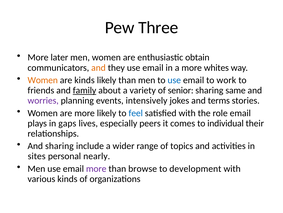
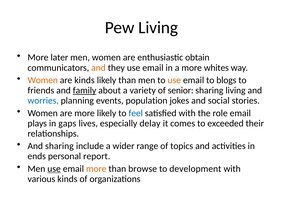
Pew Three: Three -> Living (158, 27)
use colour: blue -> orange (174, 80)
work: work -> blogs (226, 80)
sharing same: same -> living (236, 90)
worries colour: purple -> blue (43, 100)
intensively: intensively -> population (147, 100)
terms: terms -> social (219, 100)
peers: peers -> delay (150, 123)
individual: individual -> exceeded (226, 123)
sites: sites -> ends (37, 156)
nearly: nearly -> report (97, 156)
use underline: none -> present (54, 168)
more colour: purple -> orange (96, 168)
